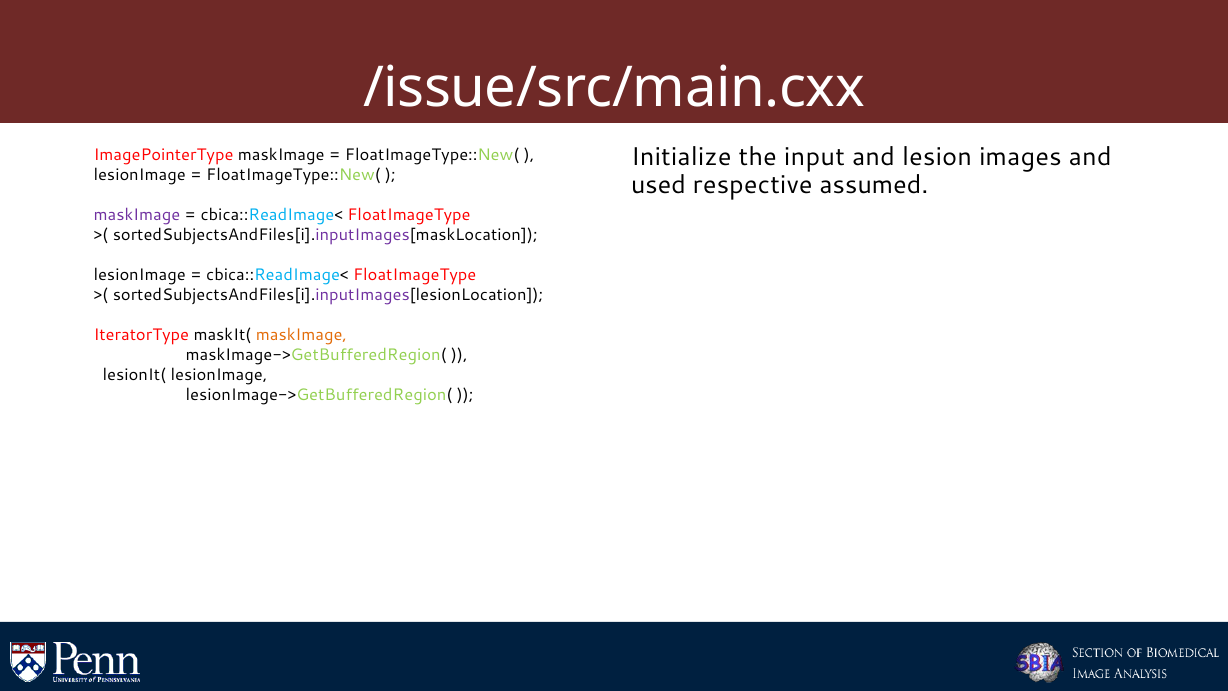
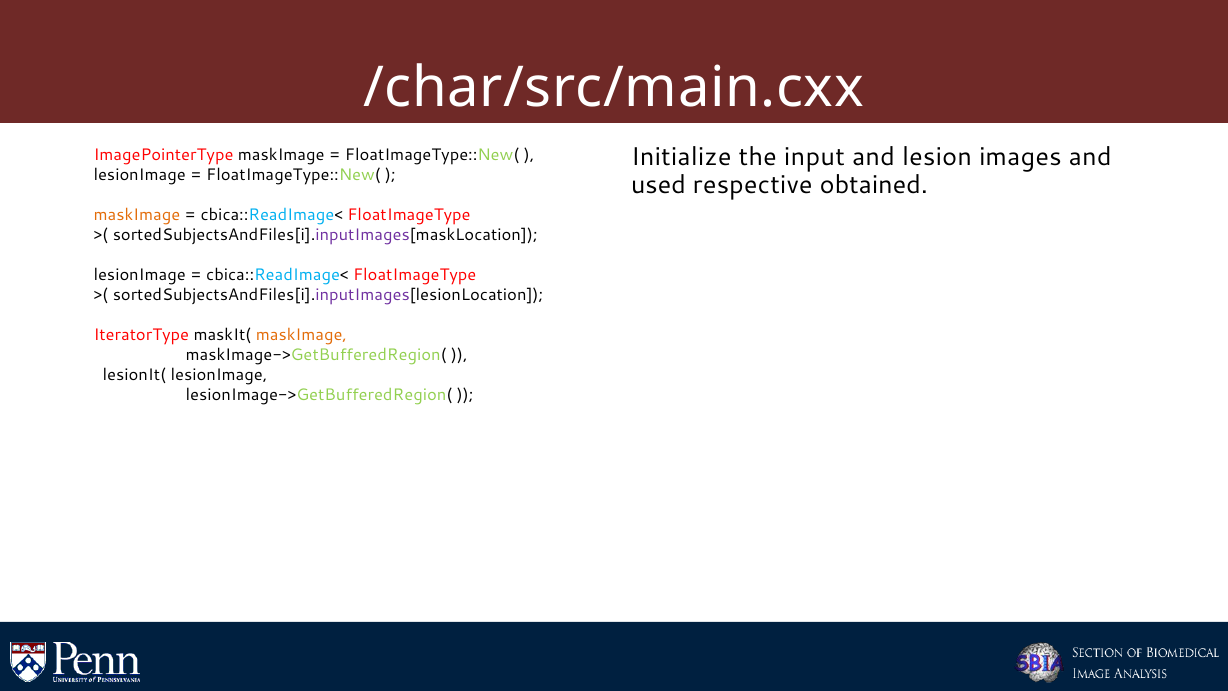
/issue/src/main.cxx: /issue/src/main.cxx -> /char/src/main.cxx (613, 87)
assumed: assumed -> obtained (874, 185)
maskImage colour: purple -> orange (137, 215)
